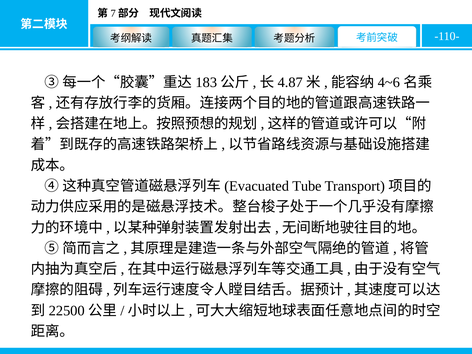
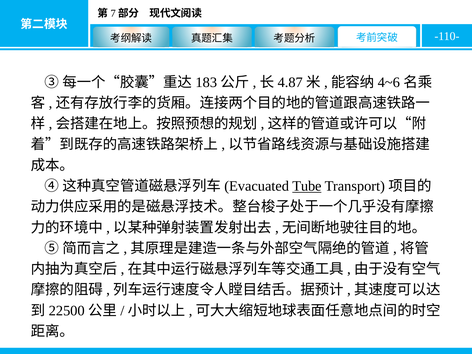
Tube underline: none -> present (307, 186)
